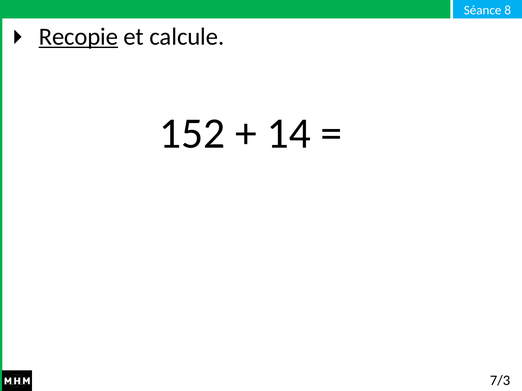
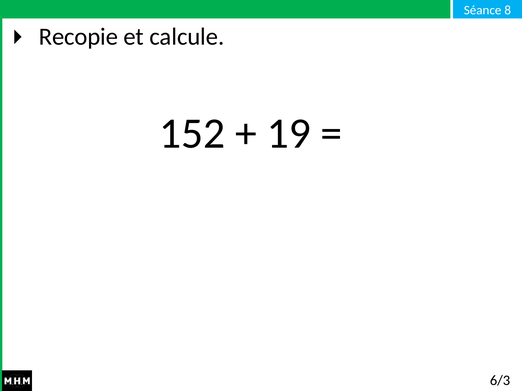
Recopie underline: present -> none (78, 37)
14: 14 -> 19 (289, 134)
7/3: 7/3 -> 6/3 (500, 381)
